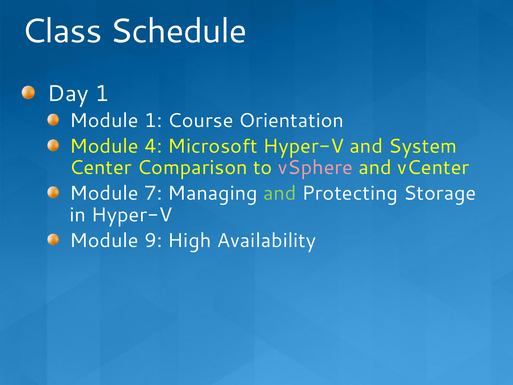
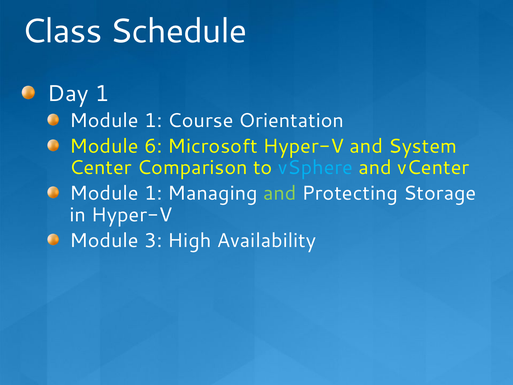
4: 4 -> 6 (153, 146)
vSphere colour: pink -> light blue (315, 168)
7: 7 -> 1 (153, 193)
9: 9 -> 3 (153, 240)
